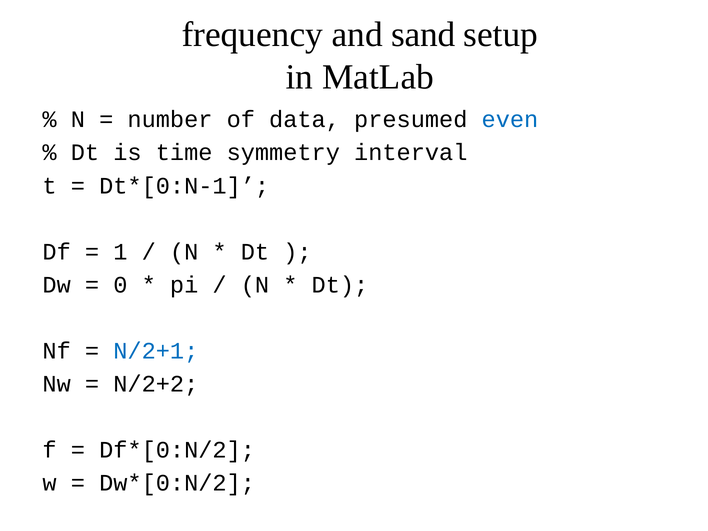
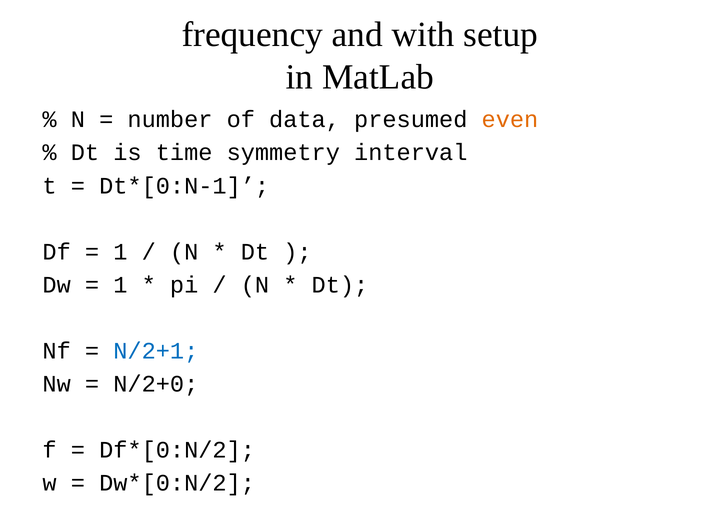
sand: sand -> with (423, 35)
even colour: blue -> orange (510, 120)
0: 0 -> 1 (120, 285)
N/2+2: N/2+2 -> N/2+0 (156, 384)
